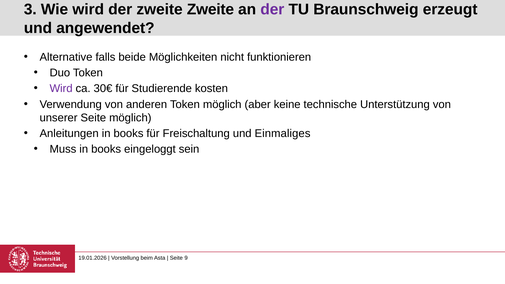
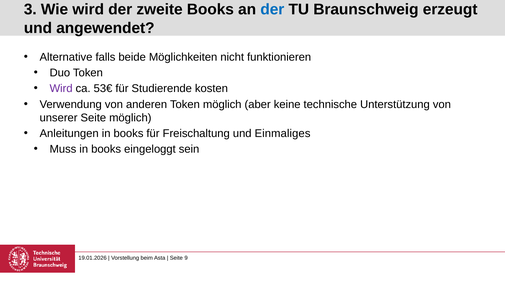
zweite Zweite: Zweite -> Books (210, 9)
der colour: purple -> blue (272, 9)
30€: 30€ -> 53€ (103, 89)
